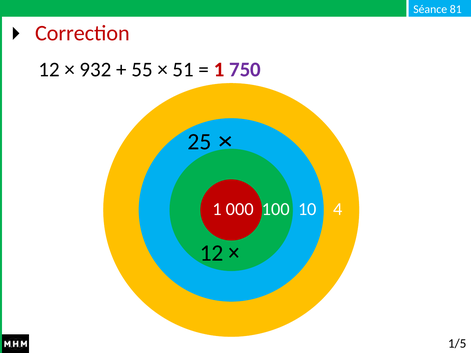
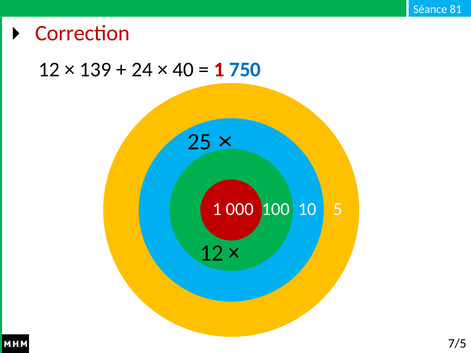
932: 932 -> 139 (96, 70)
55: 55 -> 24 (142, 70)
51: 51 -> 40 (183, 70)
750 colour: purple -> blue (245, 70)
4: 4 -> 5 (338, 209)
1/5: 1/5 -> 7/5 (457, 344)
